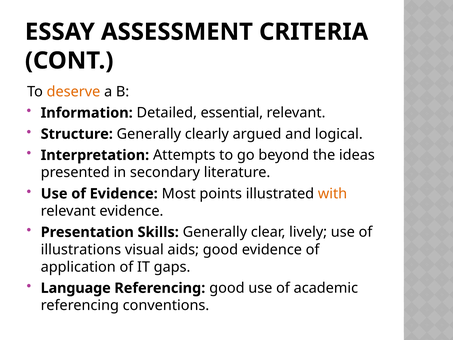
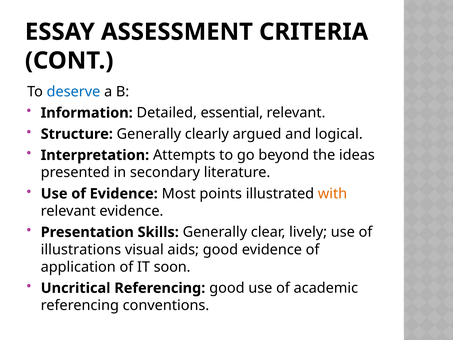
deserve colour: orange -> blue (73, 92)
gaps: gaps -> soon (172, 267)
Language: Language -> Uncritical (76, 288)
